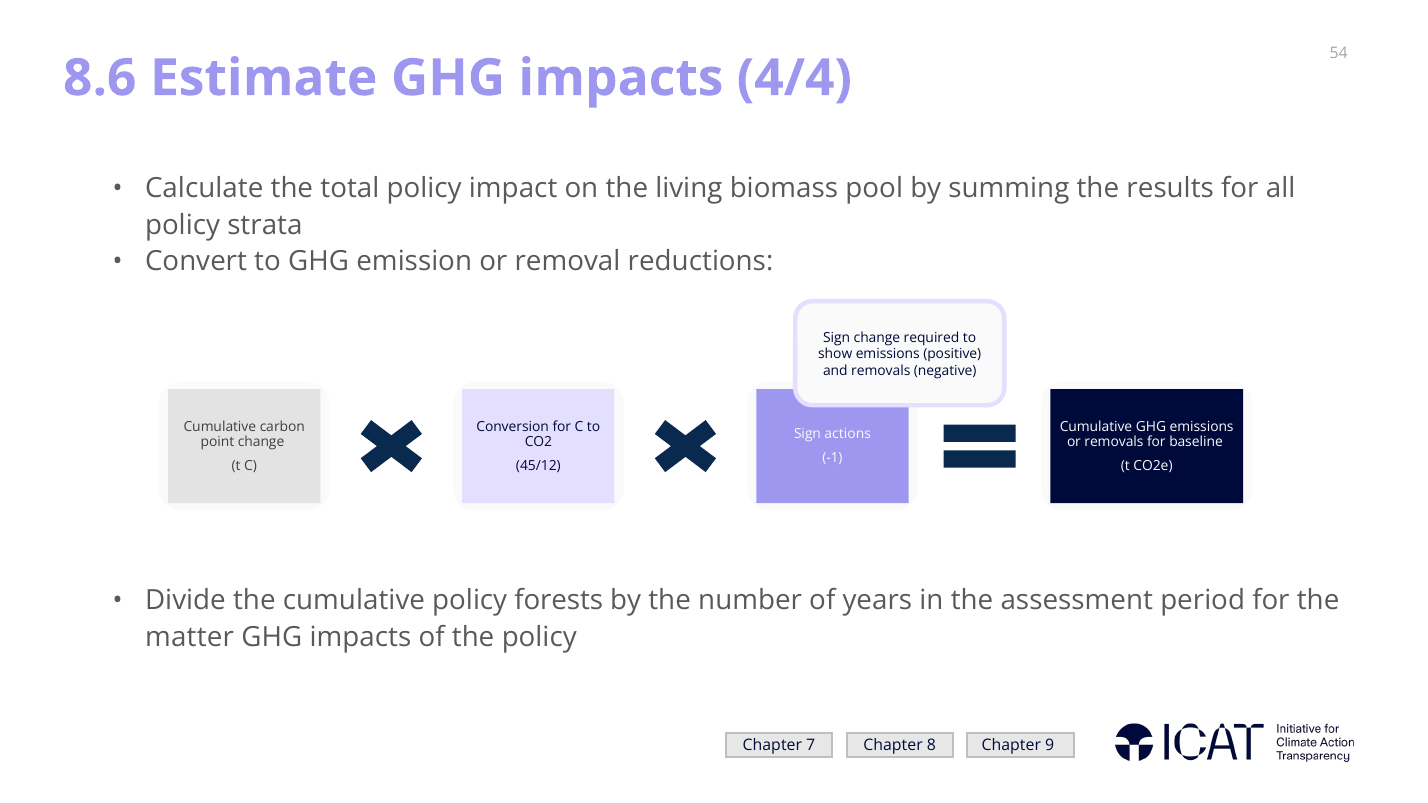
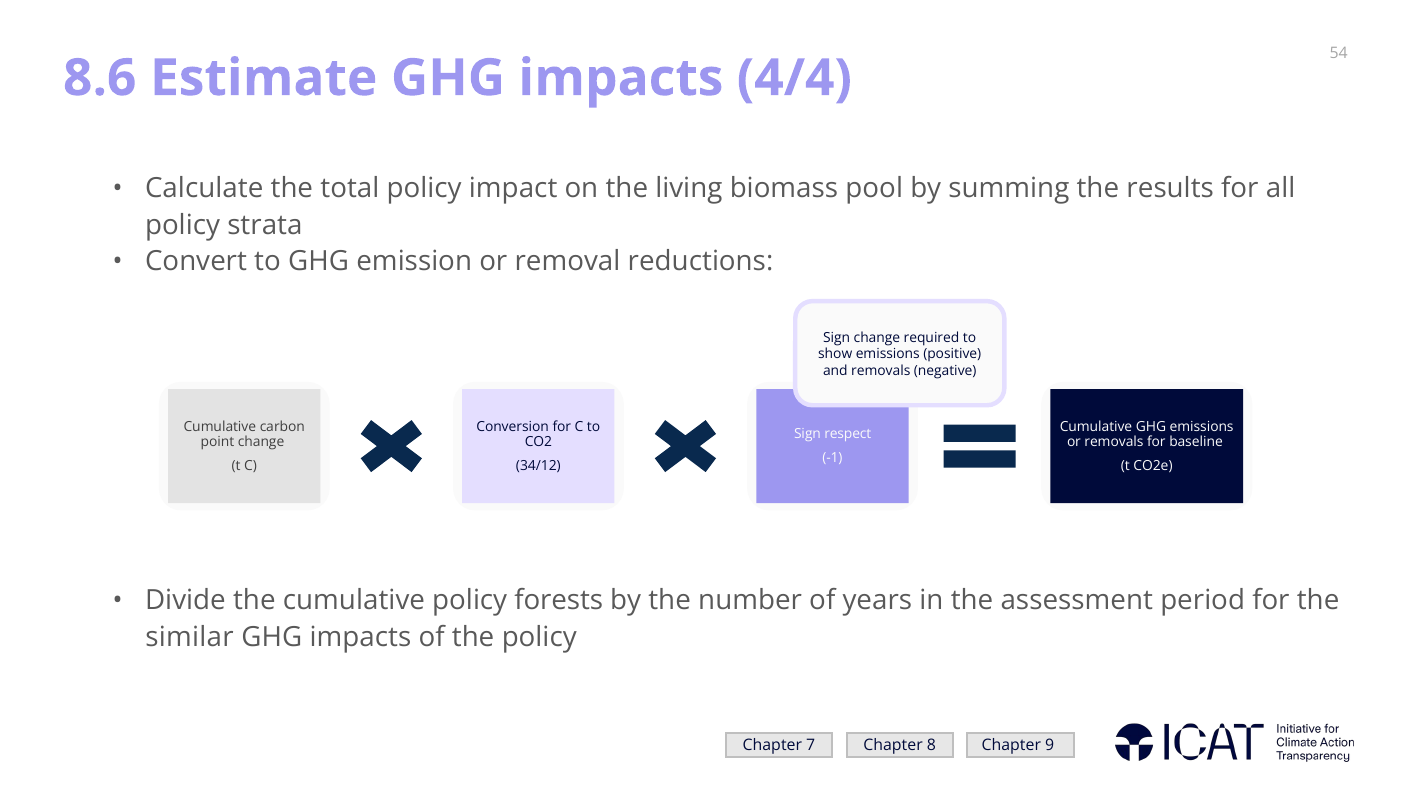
actions: actions -> respect (848, 434)
45/12: 45/12 -> 34/12 (538, 466)
matter: matter -> similar (190, 637)
